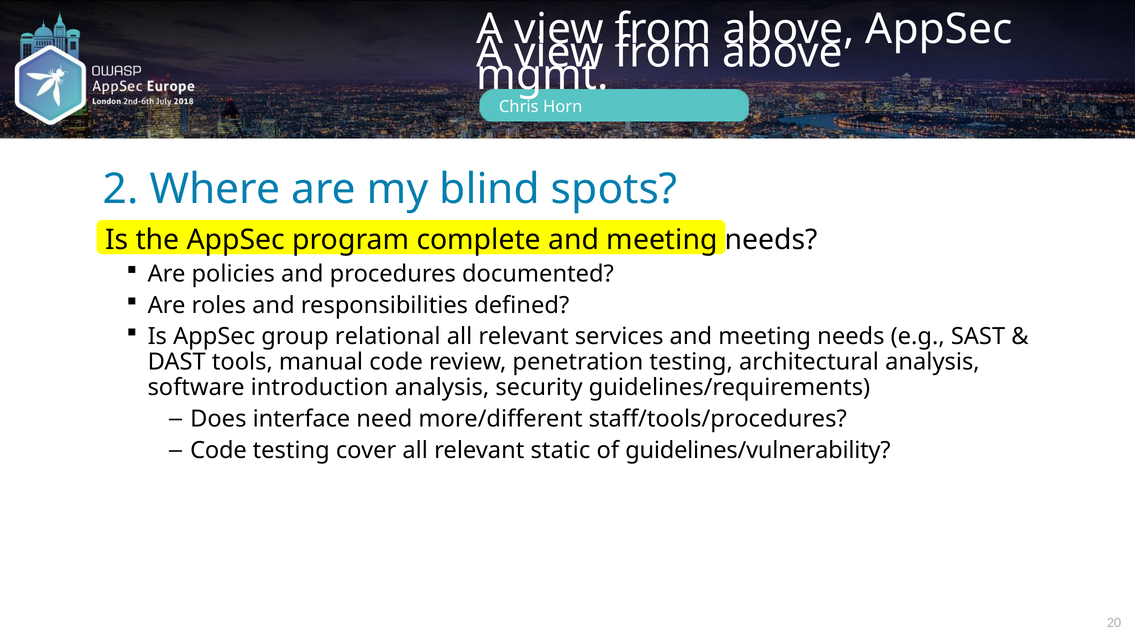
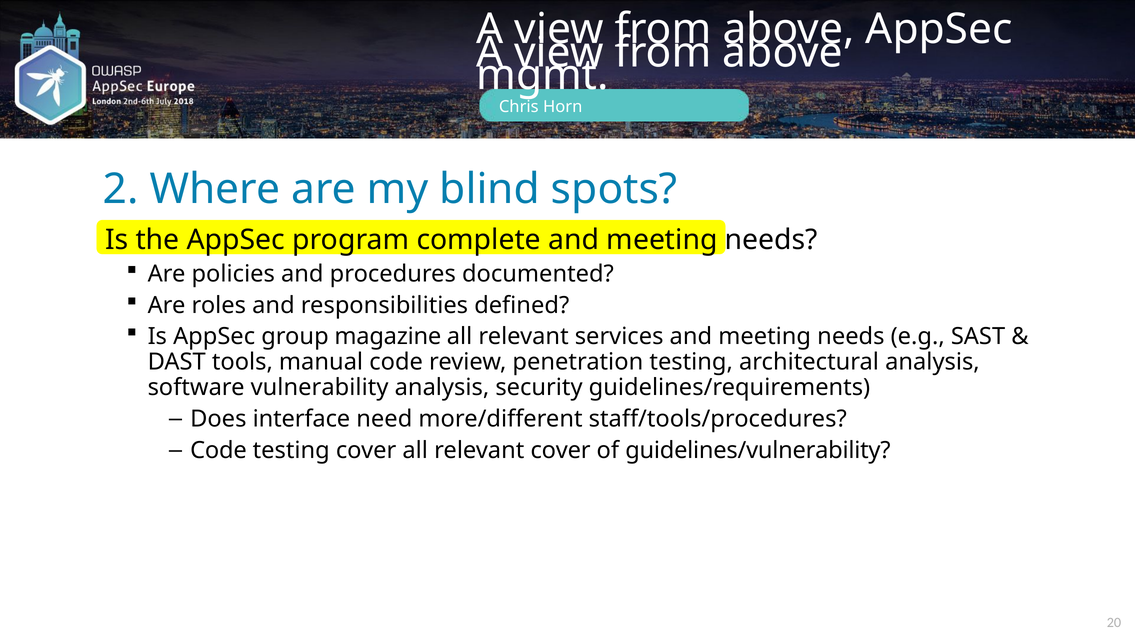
relational: relational -> magazine (388, 337)
introduction: introduction -> vulnerability (320, 388)
relevant static: static -> cover (561, 451)
